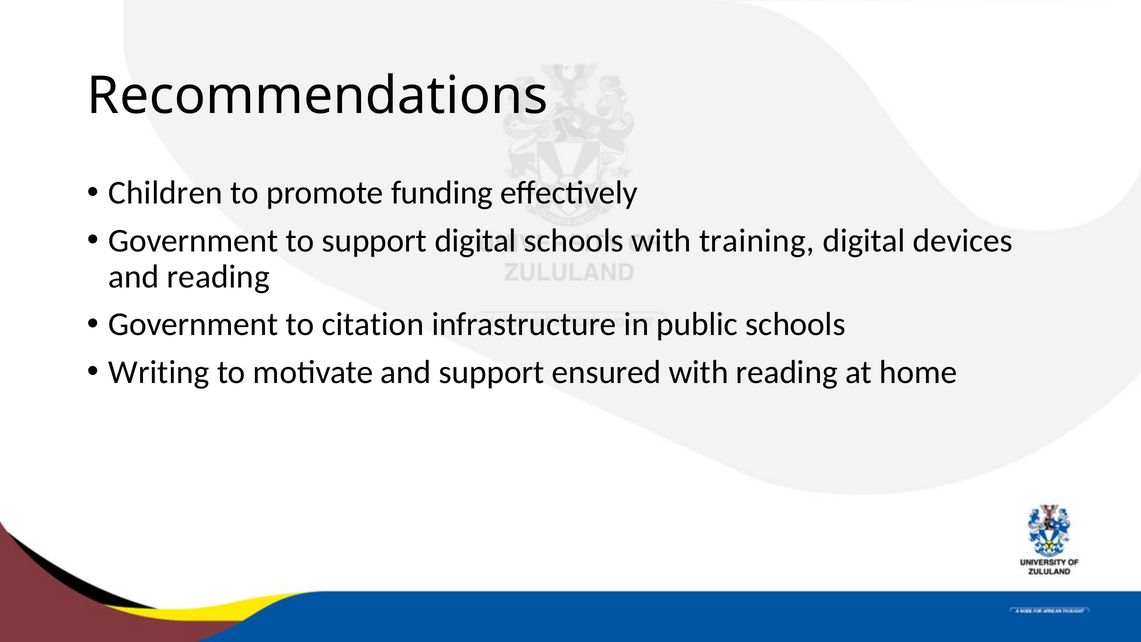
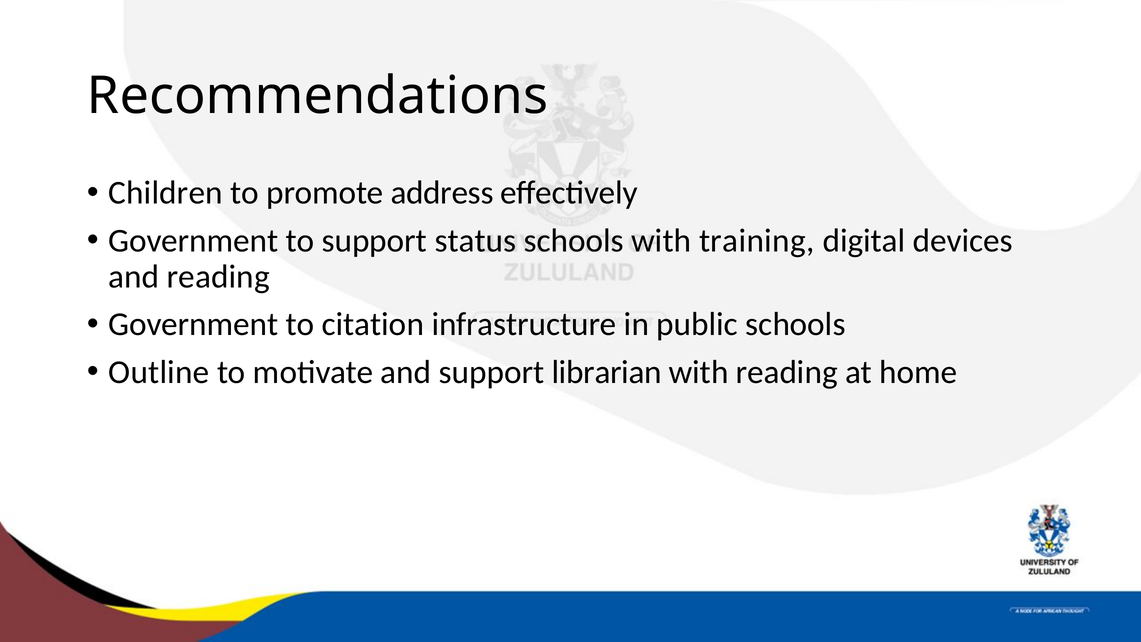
funding: funding -> address (442, 193)
support digital: digital -> status (475, 241)
Writing: Writing -> Outline (159, 372)
ensured: ensured -> librarian (607, 372)
